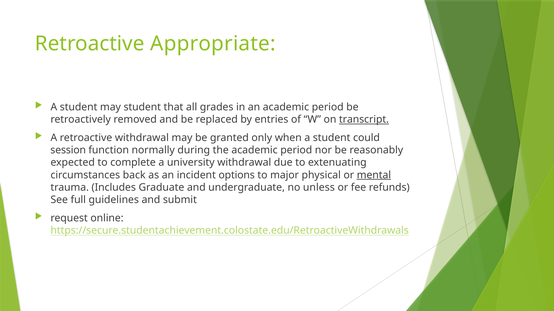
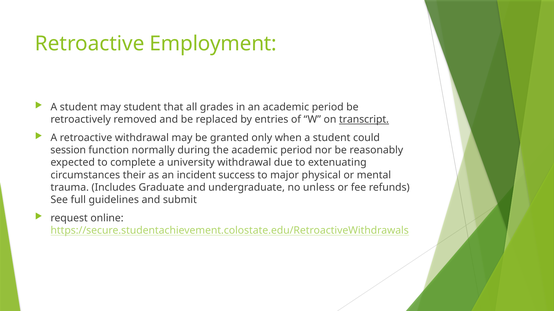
Appropriate: Appropriate -> Employment (213, 44)
back: back -> their (134, 175)
options: options -> success (237, 175)
mental underline: present -> none (374, 175)
